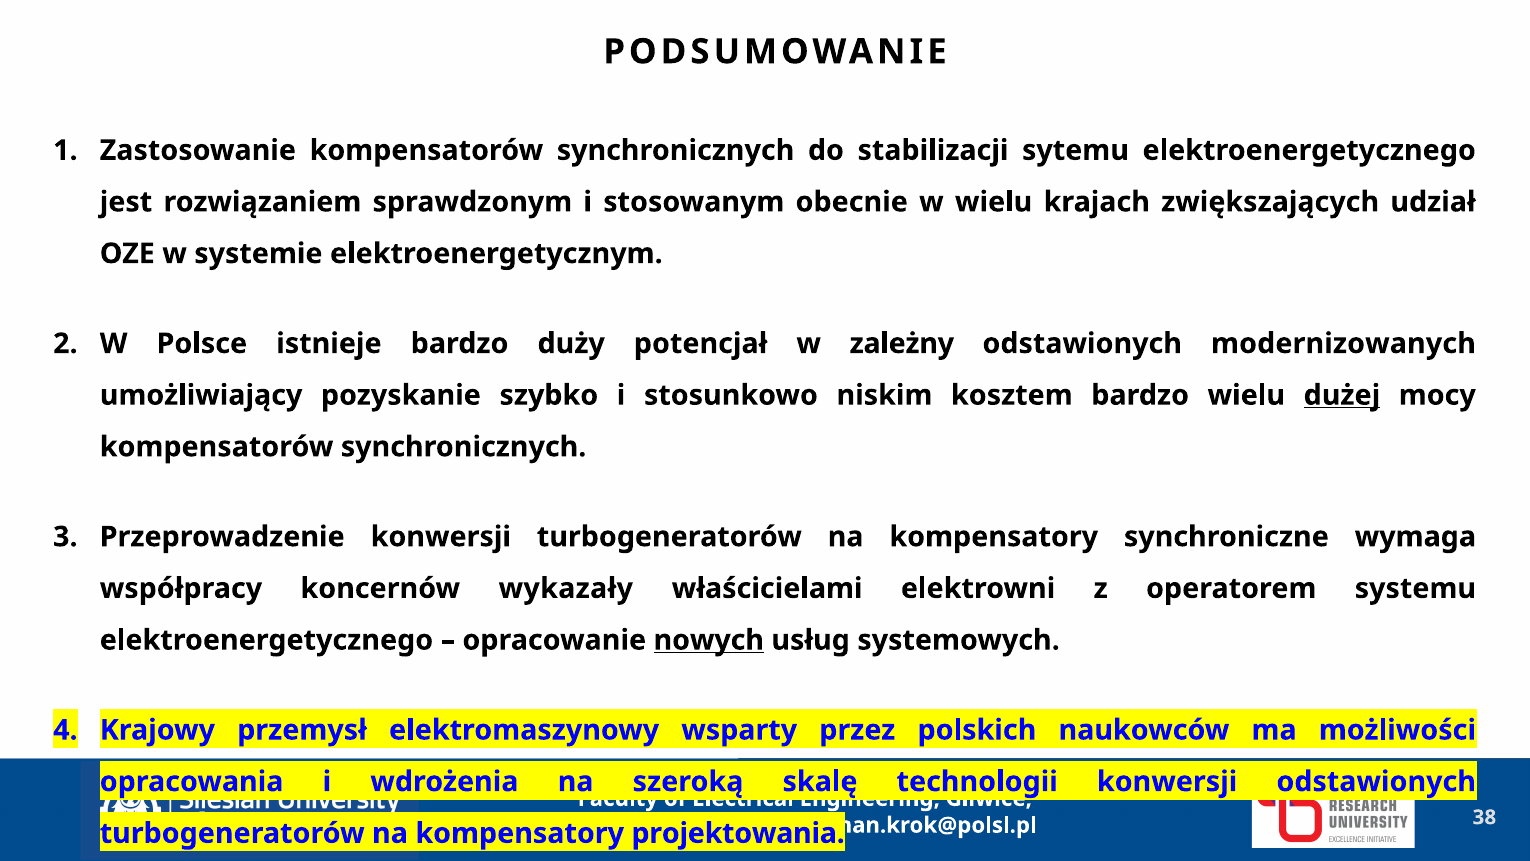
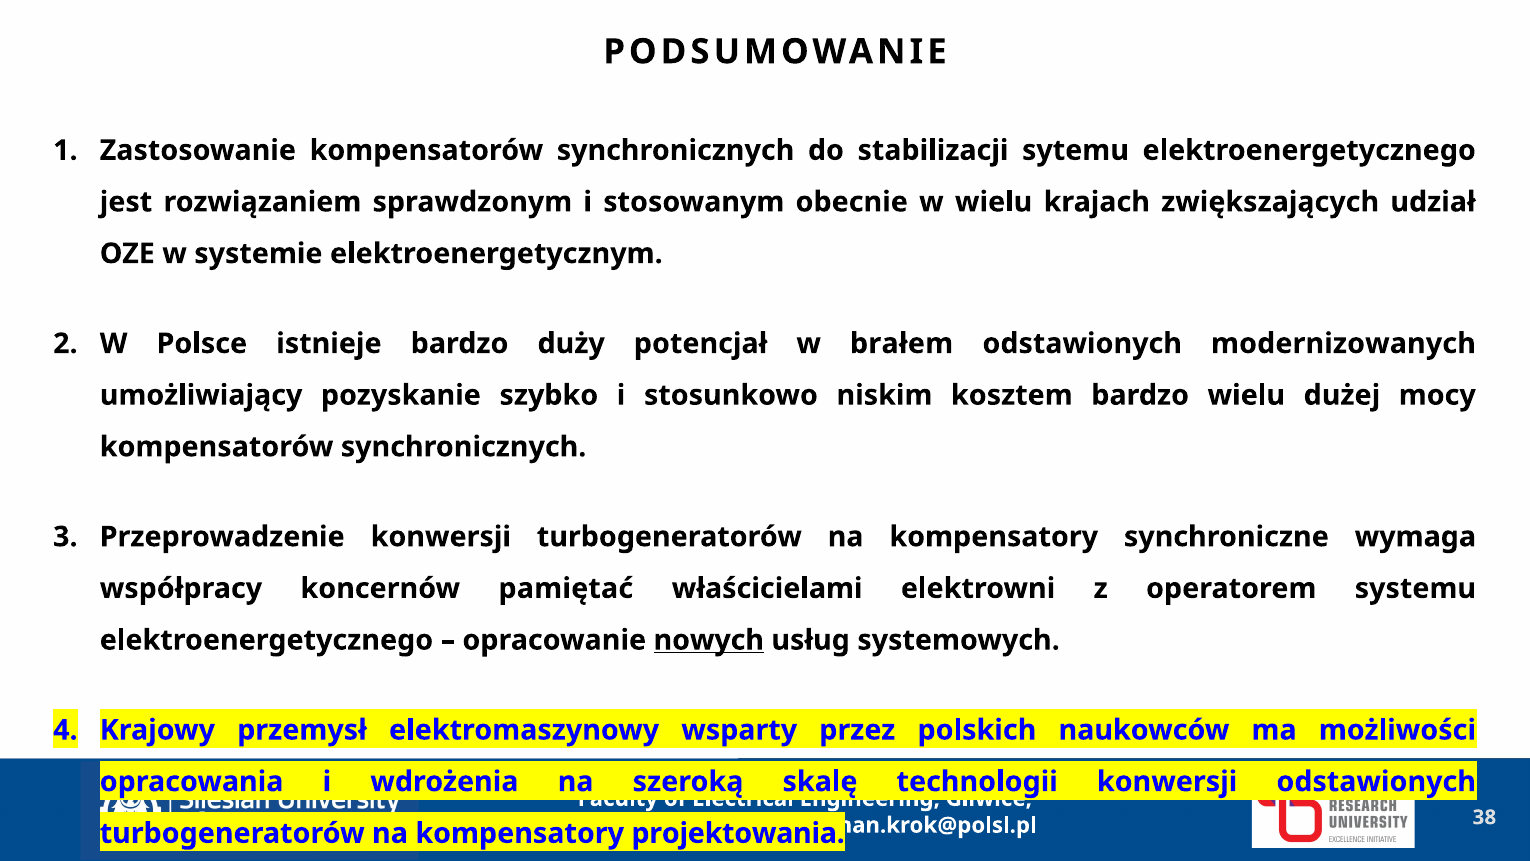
zależny: zależny -> brałem (902, 343)
dużej underline: present -> none (1342, 395)
wykazały: wykazały -> pamiętać (566, 588)
